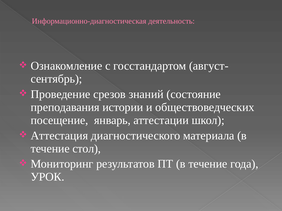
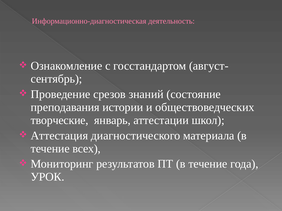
посещение: посещение -> творческие (60, 121)
стол: стол -> всех (87, 149)
